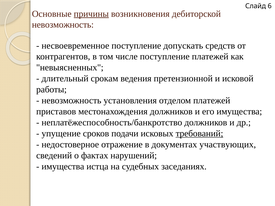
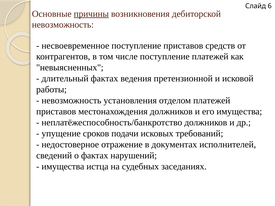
поступление допускать: допускать -> приставов (183, 46)
длительный срокам: срокам -> фактах (104, 79)
требований underline: present -> none (199, 134)
участвующих: участвующих -> исполнителей (228, 145)
